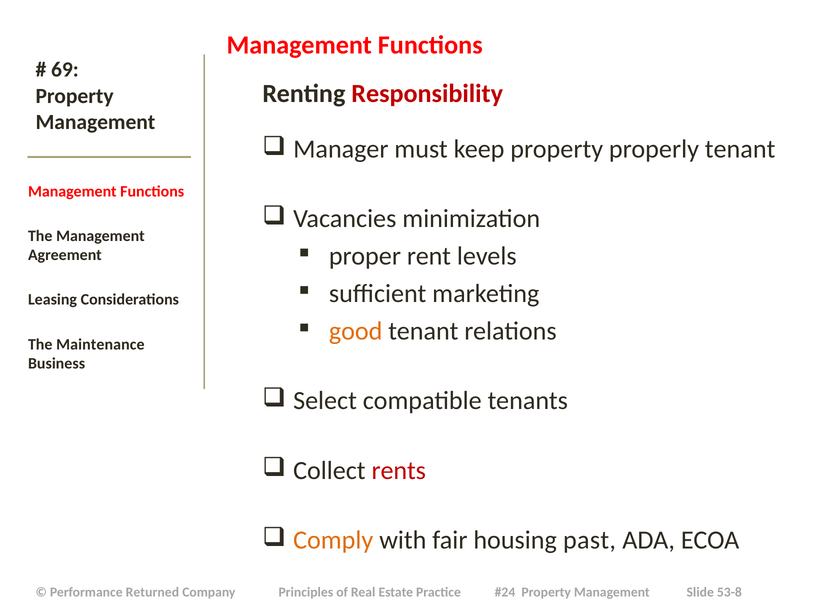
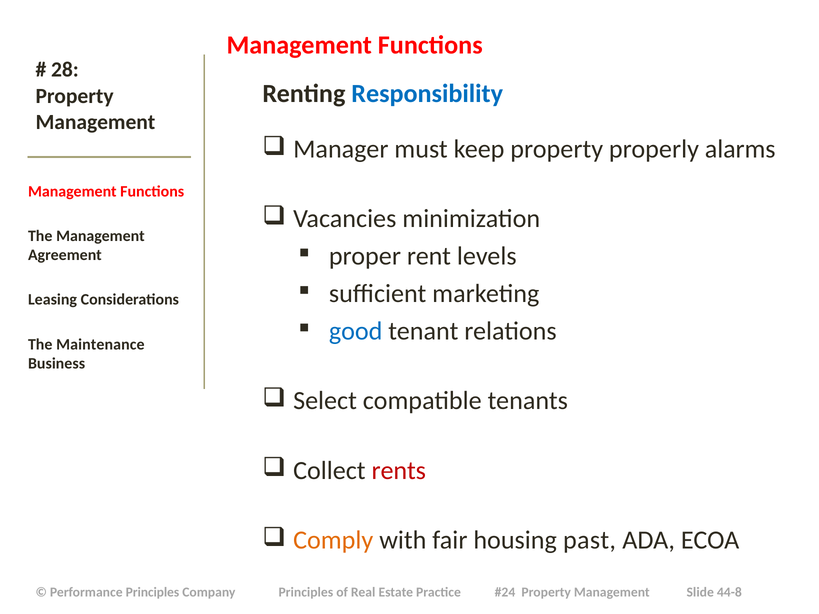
69: 69 -> 28 (65, 70)
Responsibility colour: red -> blue (427, 94)
properly tenant: tenant -> alarms (740, 149)
good colour: orange -> blue (356, 331)
Performance Returned: Returned -> Principles (152, 593)
53-8: 53-8 -> 44-8 (729, 593)
